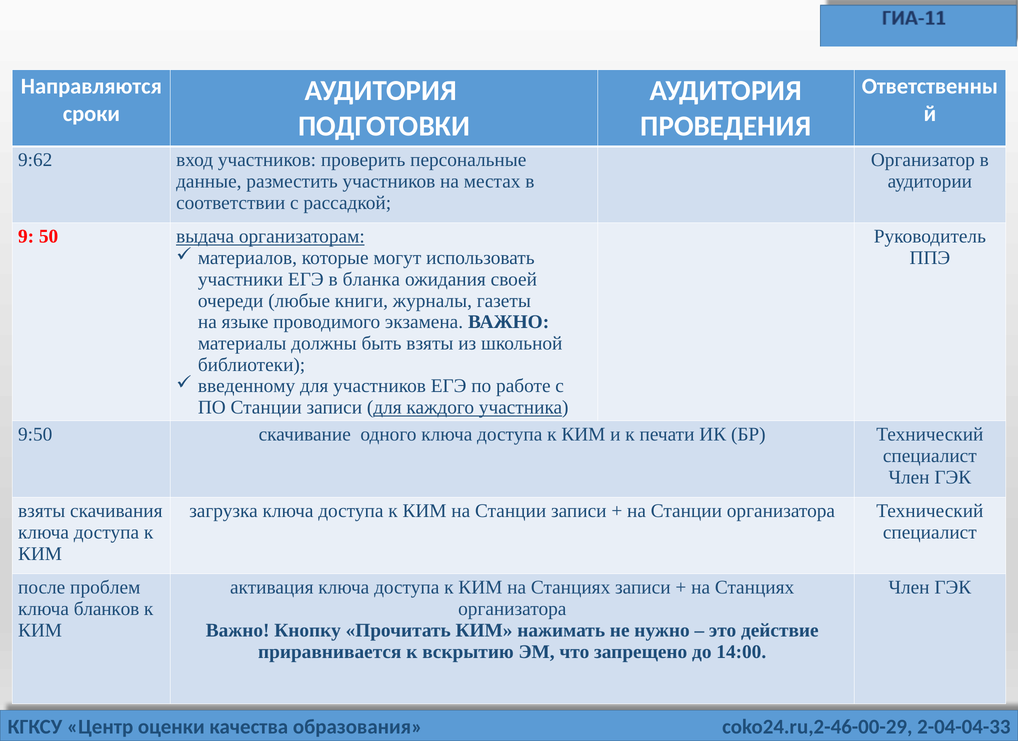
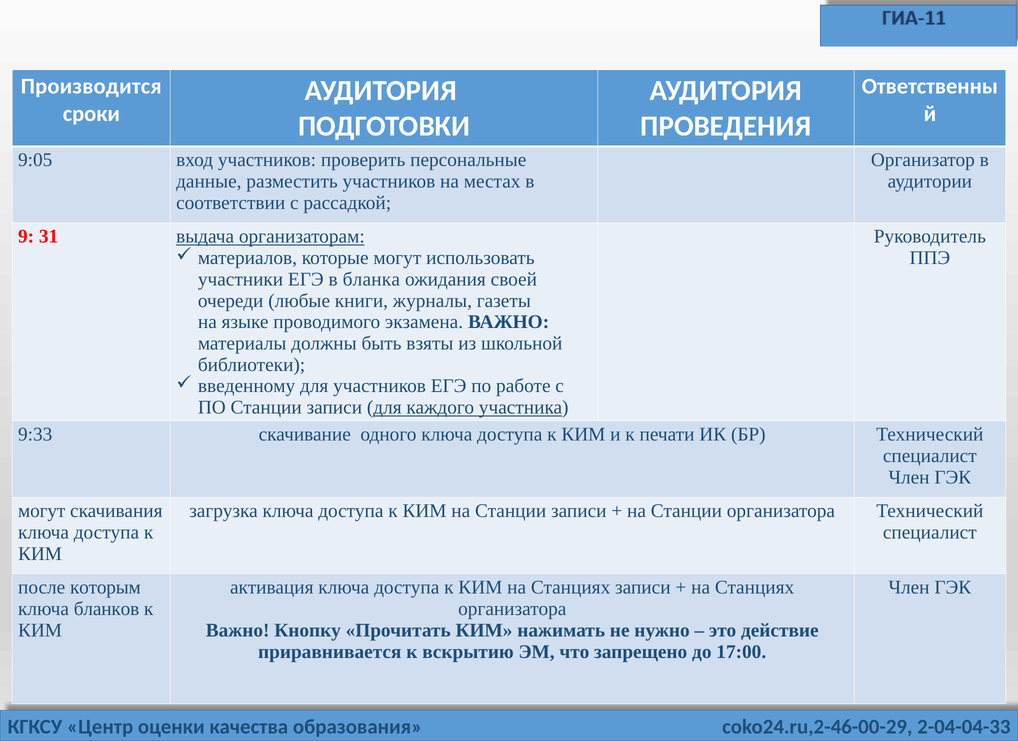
Направляются: Направляются -> Производится (91, 87)
9:62: 9:62 -> 9:05 (35, 160)
50: 50 -> 31 (49, 237)
9:50: 9:50 -> 9:33 (35, 435)
взяты: взяты -> могут (42, 511)
проблем: проблем -> которым (105, 588)
14:00: 14:00 -> 17:00 (741, 652)
